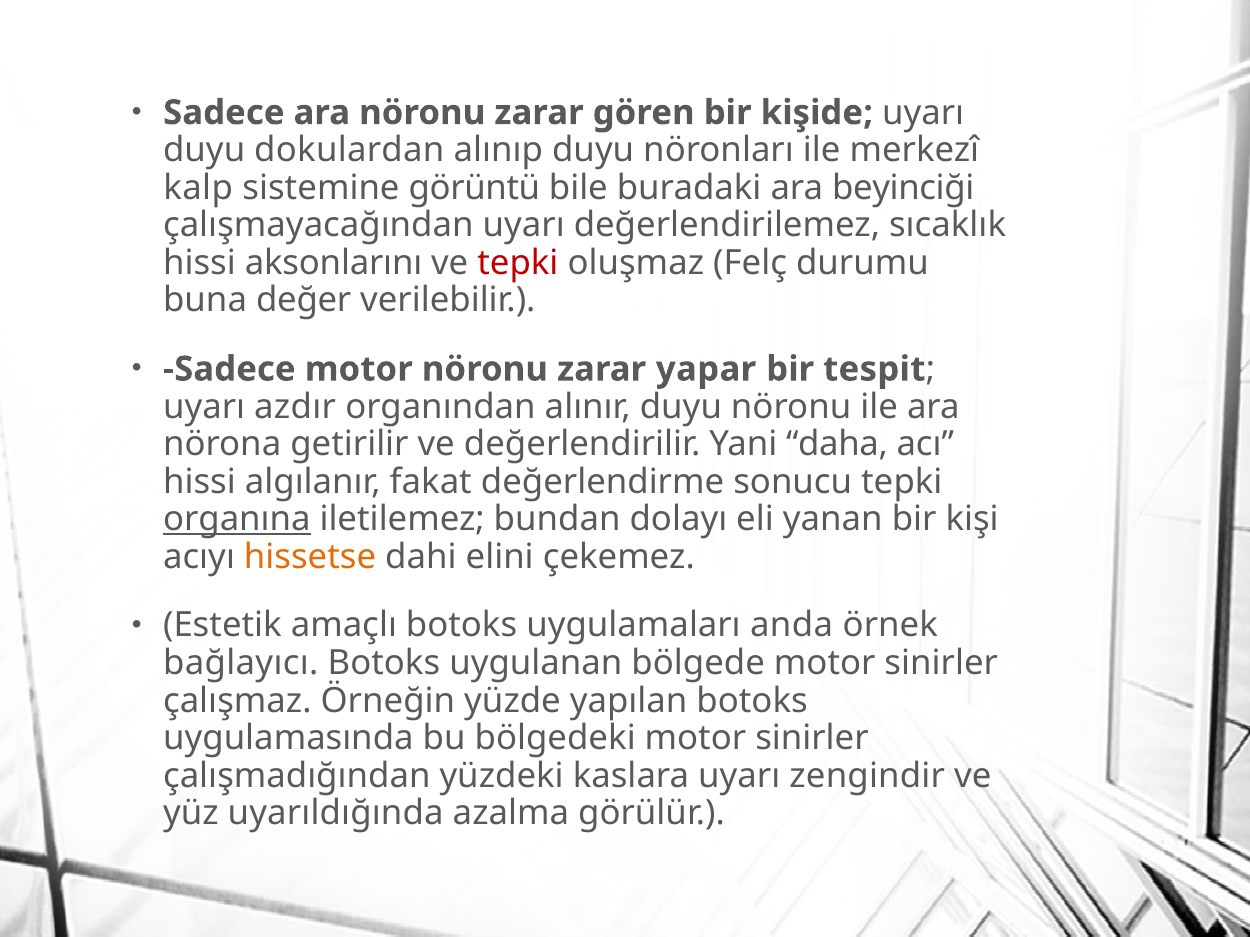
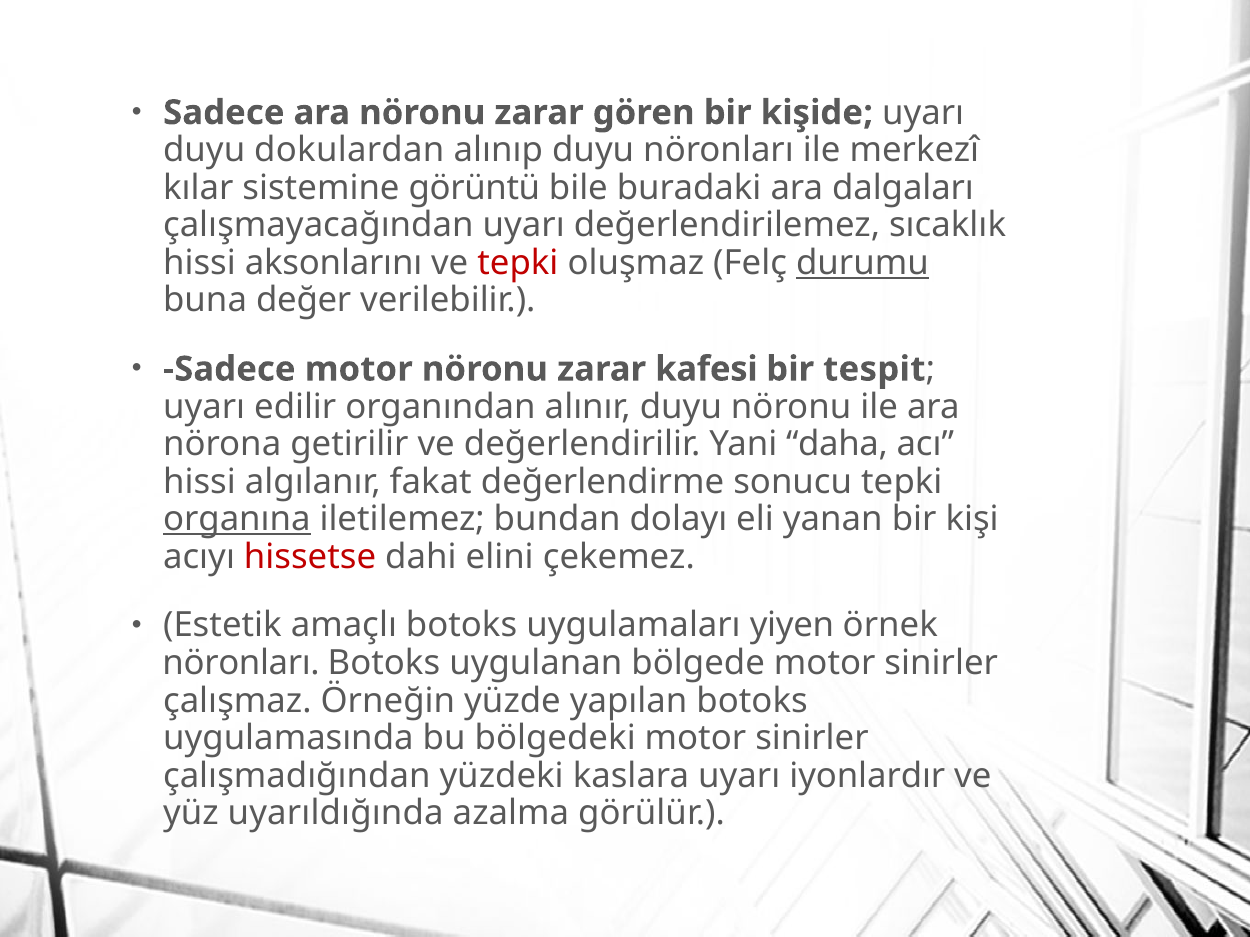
kalp: kalp -> kılar (198, 188)
beyinciği: beyinciği -> dalgaları (903, 188)
durumu underline: none -> present (862, 263)
yapar: yapar -> kafesi (706, 369)
azdır: azdır -> edilir (295, 407)
hissetse colour: orange -> red (310, 557)
anda: anda -> yiyen (792, 626)
bağlayıcı: bağlayıcı -> nöronları (241, 663)
zengindir: zengindir -> iyonlardır (867, 776)
